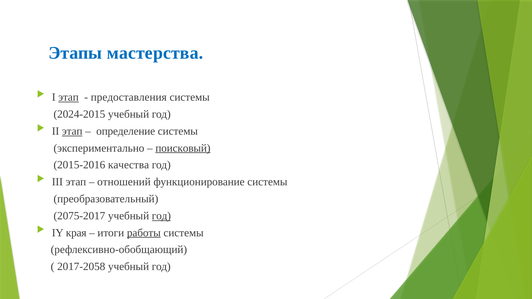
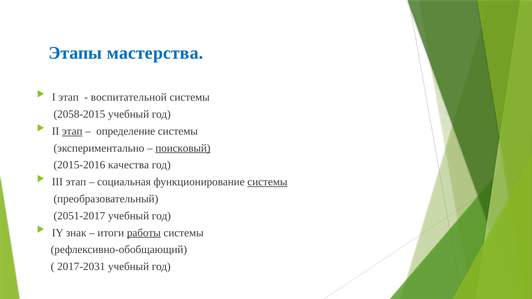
этап underline: present -> none (69, 97)
предоставления: предоставления -> воспитательной (129, 97)
2024-2015: 2024-2015 -> 2058-2015 (79, 114)
отношений: отношений -> социальная (124, 182)
системы underline: none -> present (267, 182)
2075-2017: 2075-2017 -> 2051-2017 (79, 216)
год underline: present -> none (161, 216)
края: края -> знак (76, 233)
2017-2058: 2017-2058 -> 2017-2031 (81, 267)
